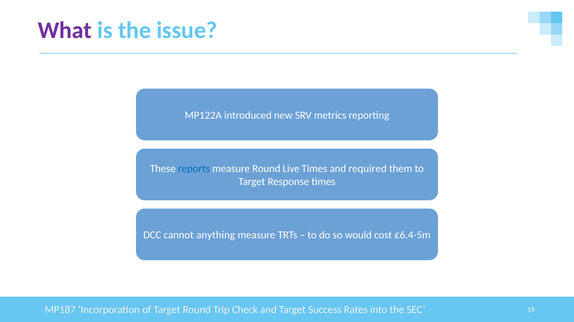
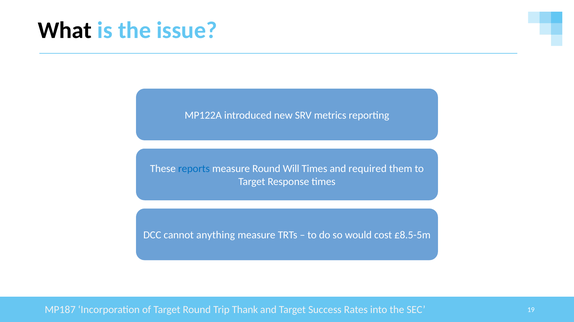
What colour: purple -> black (65, 30)
Live: Live -> Will (291, 169)
£6.4-5m: £6.4-5m -> £8.5-5m (412, 235)
Check: Check -> Thank (245, 310)
